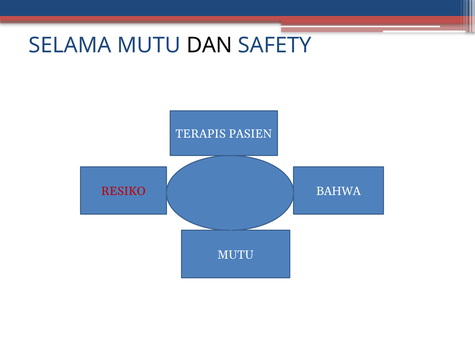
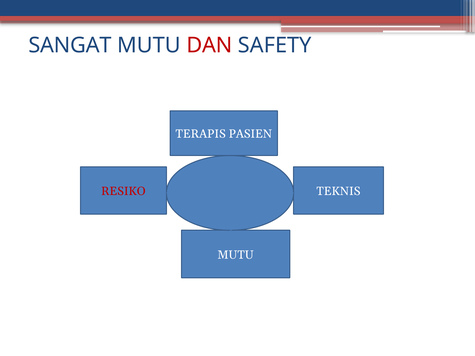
SELAMA: SELAMA -> SANGAT (70, 45)
DAN colour: black -> red (209, 45)
BAHWA: BAHWA -> TEKNIS (338, 191)
